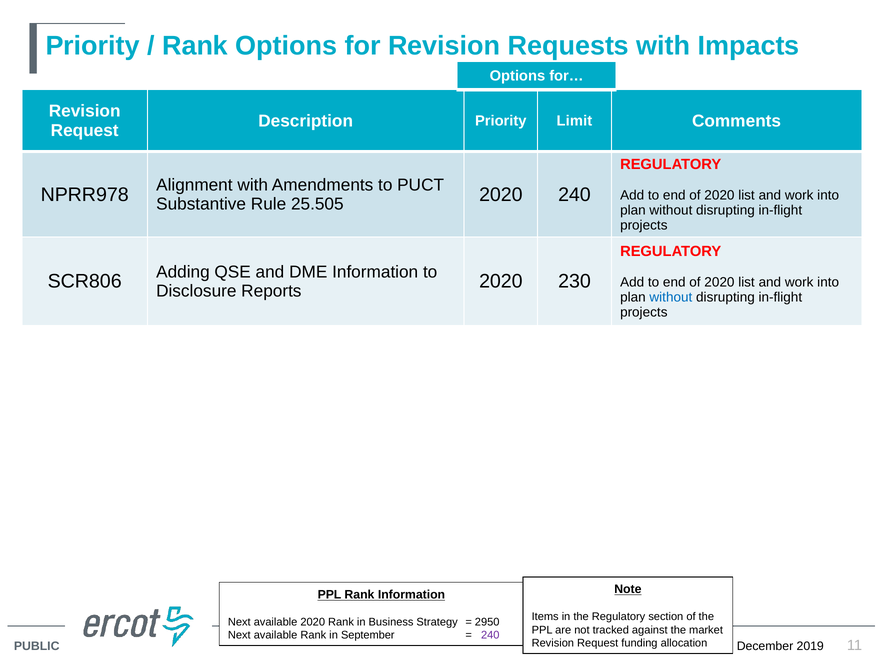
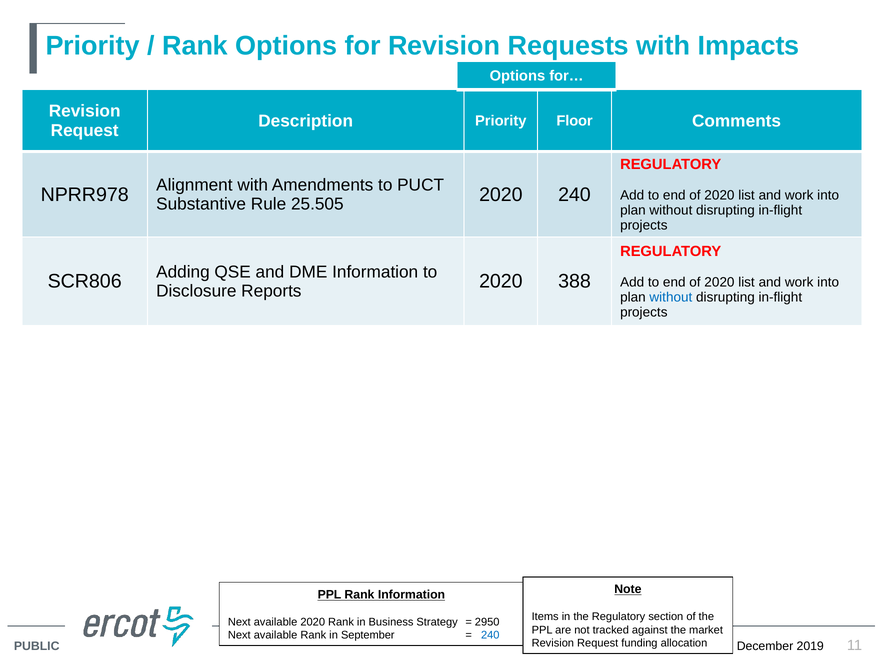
Limit: Limit -> Floor (575, 121)
230: 230 -> 388 (575, 282)
240 colour: purple -> blue (490, 635)
